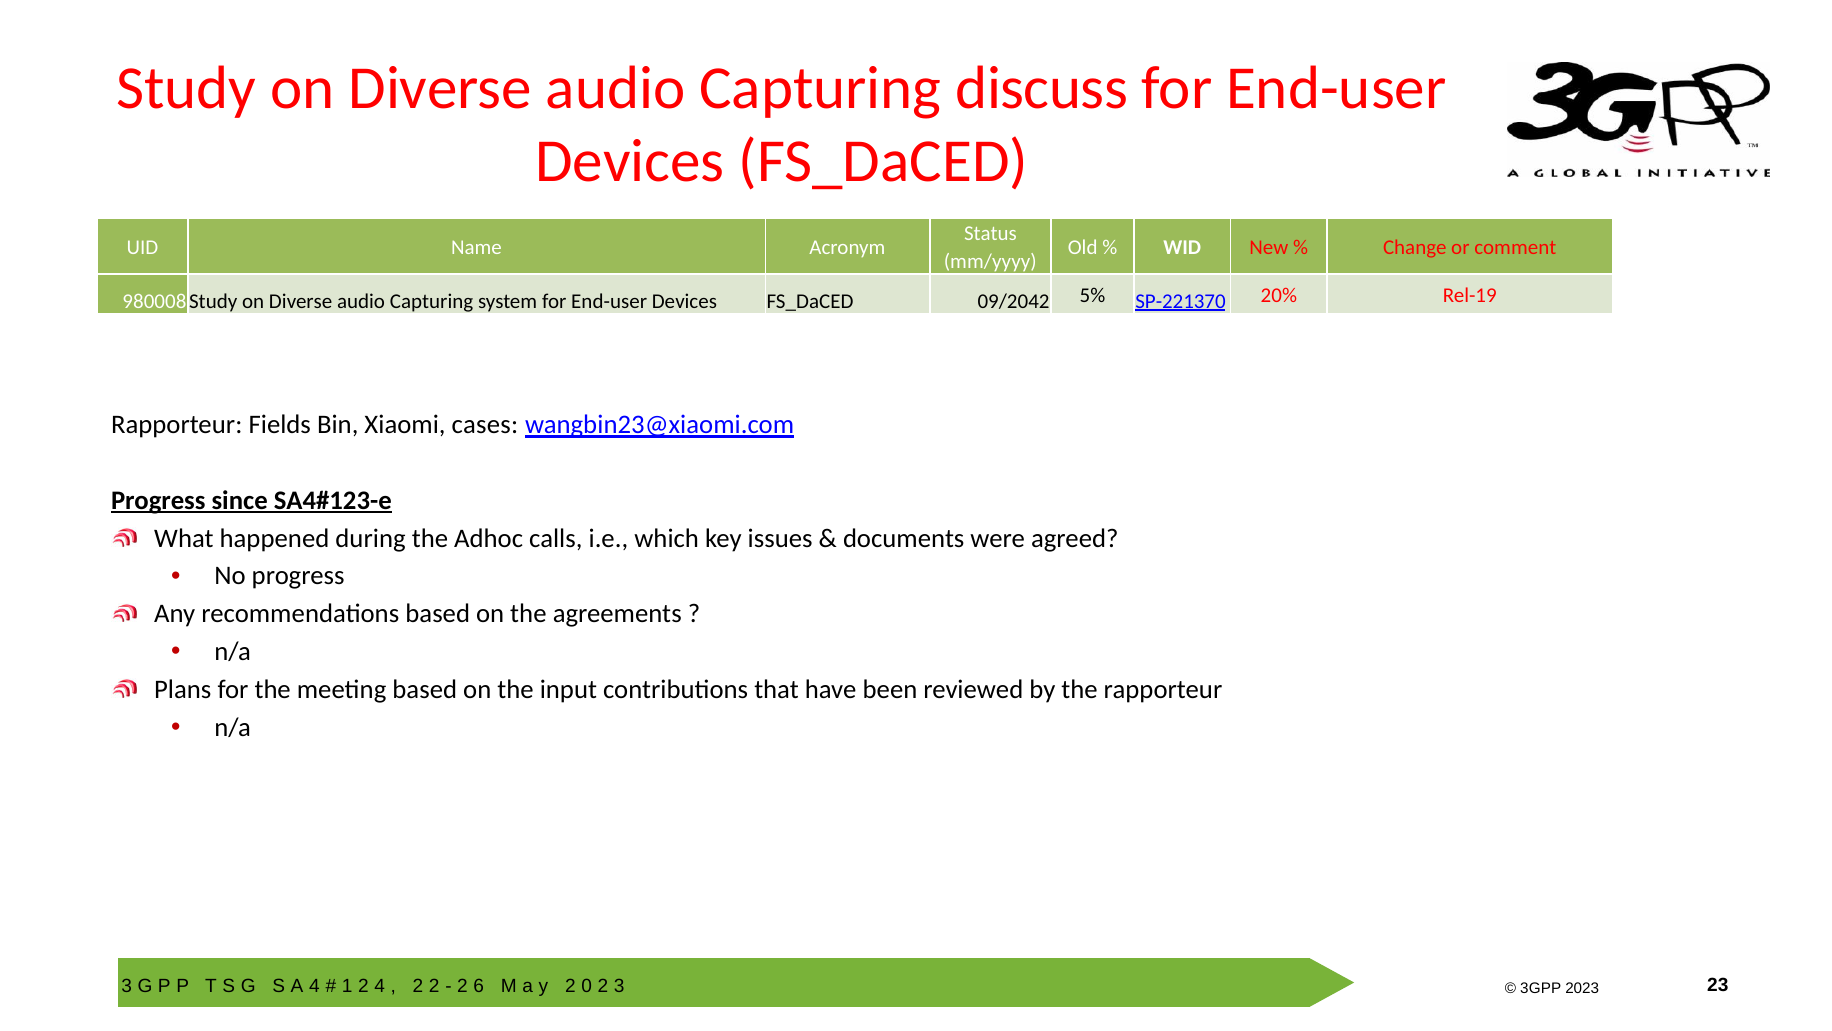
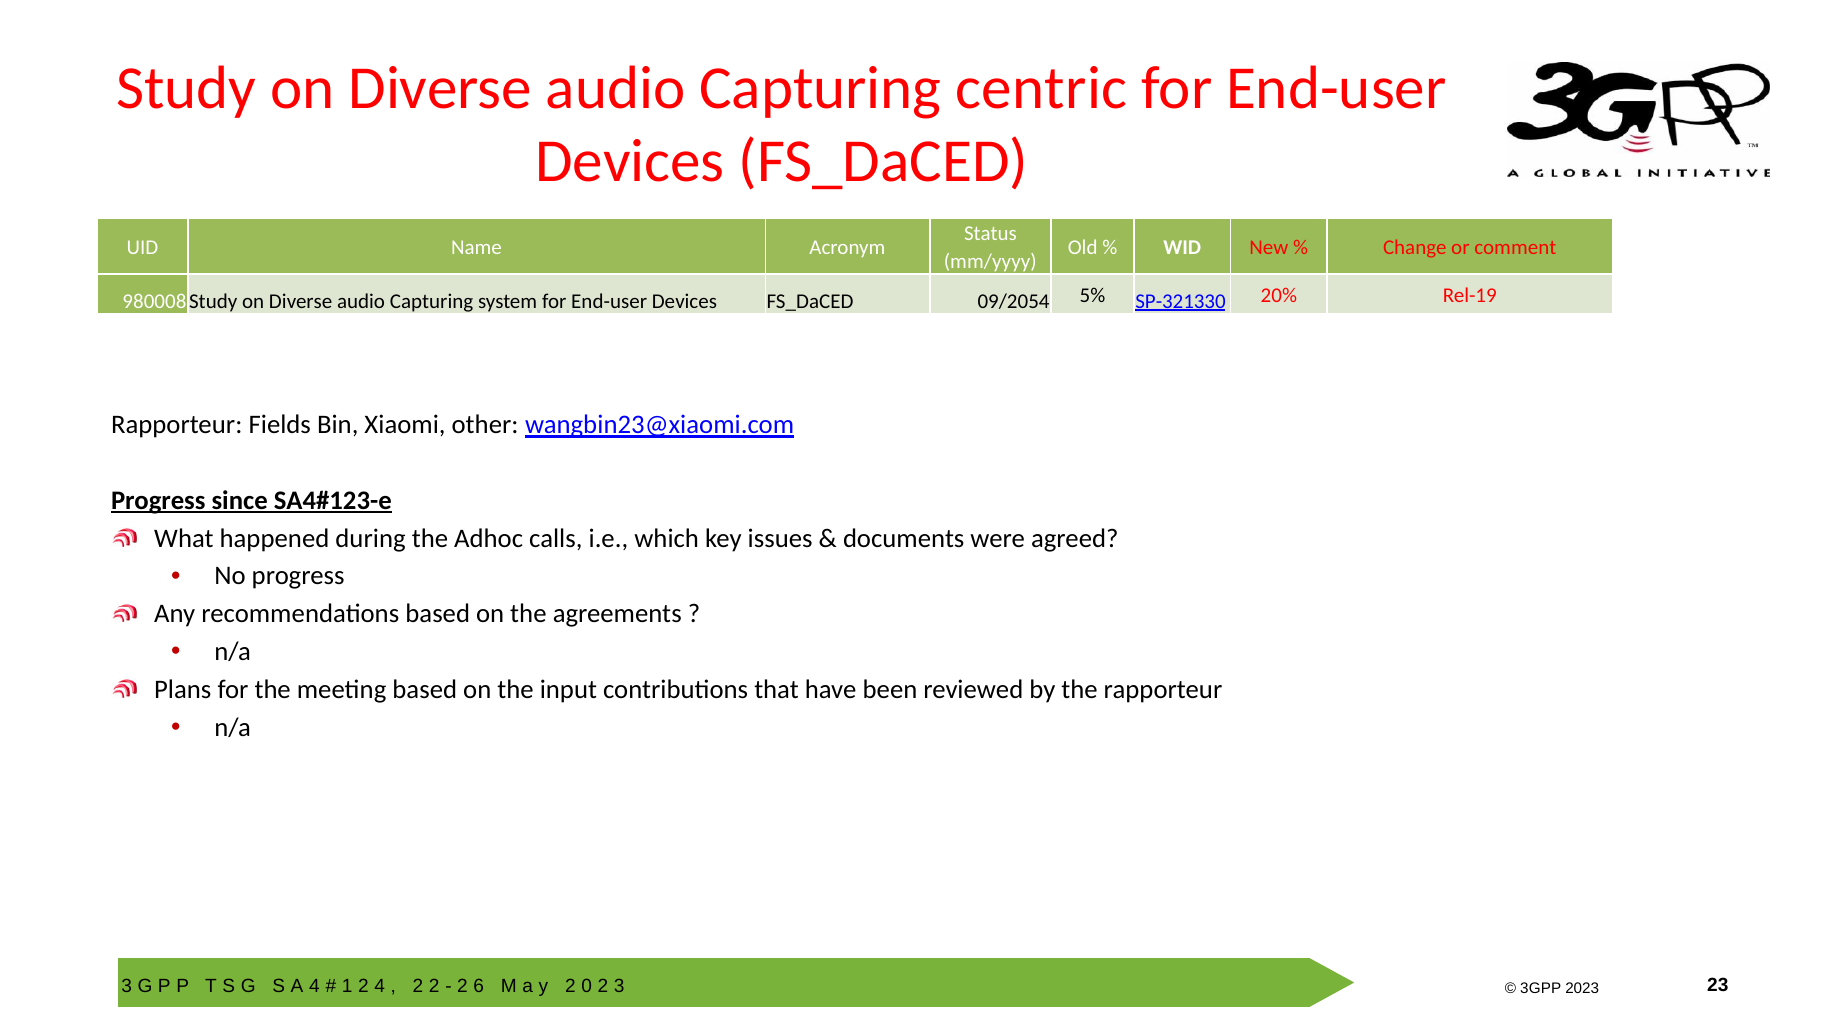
discuss: discuss -> centric (1041, 88)
09/2042: 09/2042 -> 09/2054 (1014, 301)
SP-221370: SP-221370 -> SP-321330 (1181, 301)
cases: cases -> other (485, 424)
